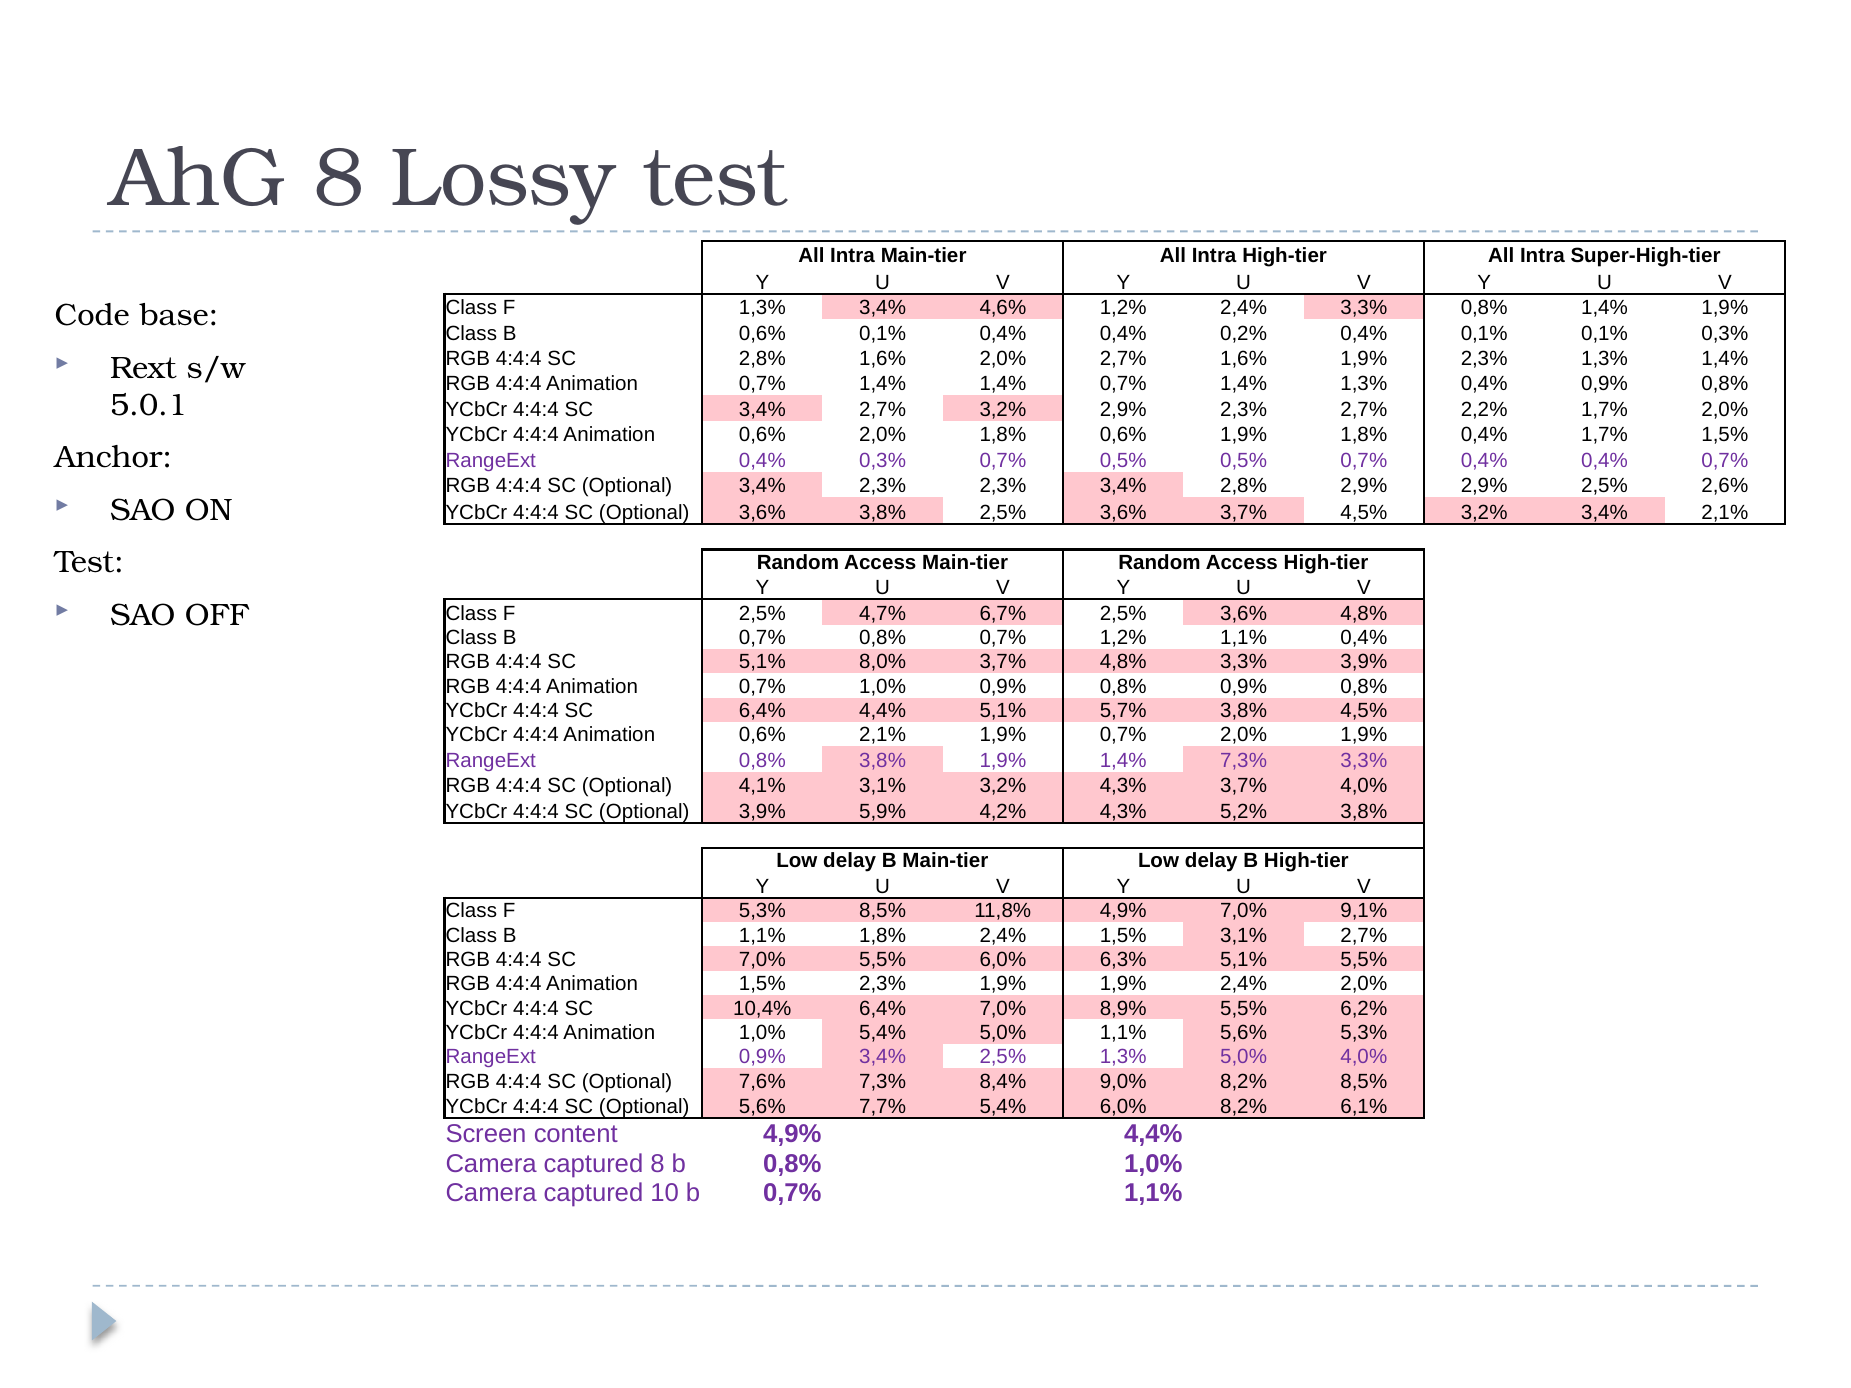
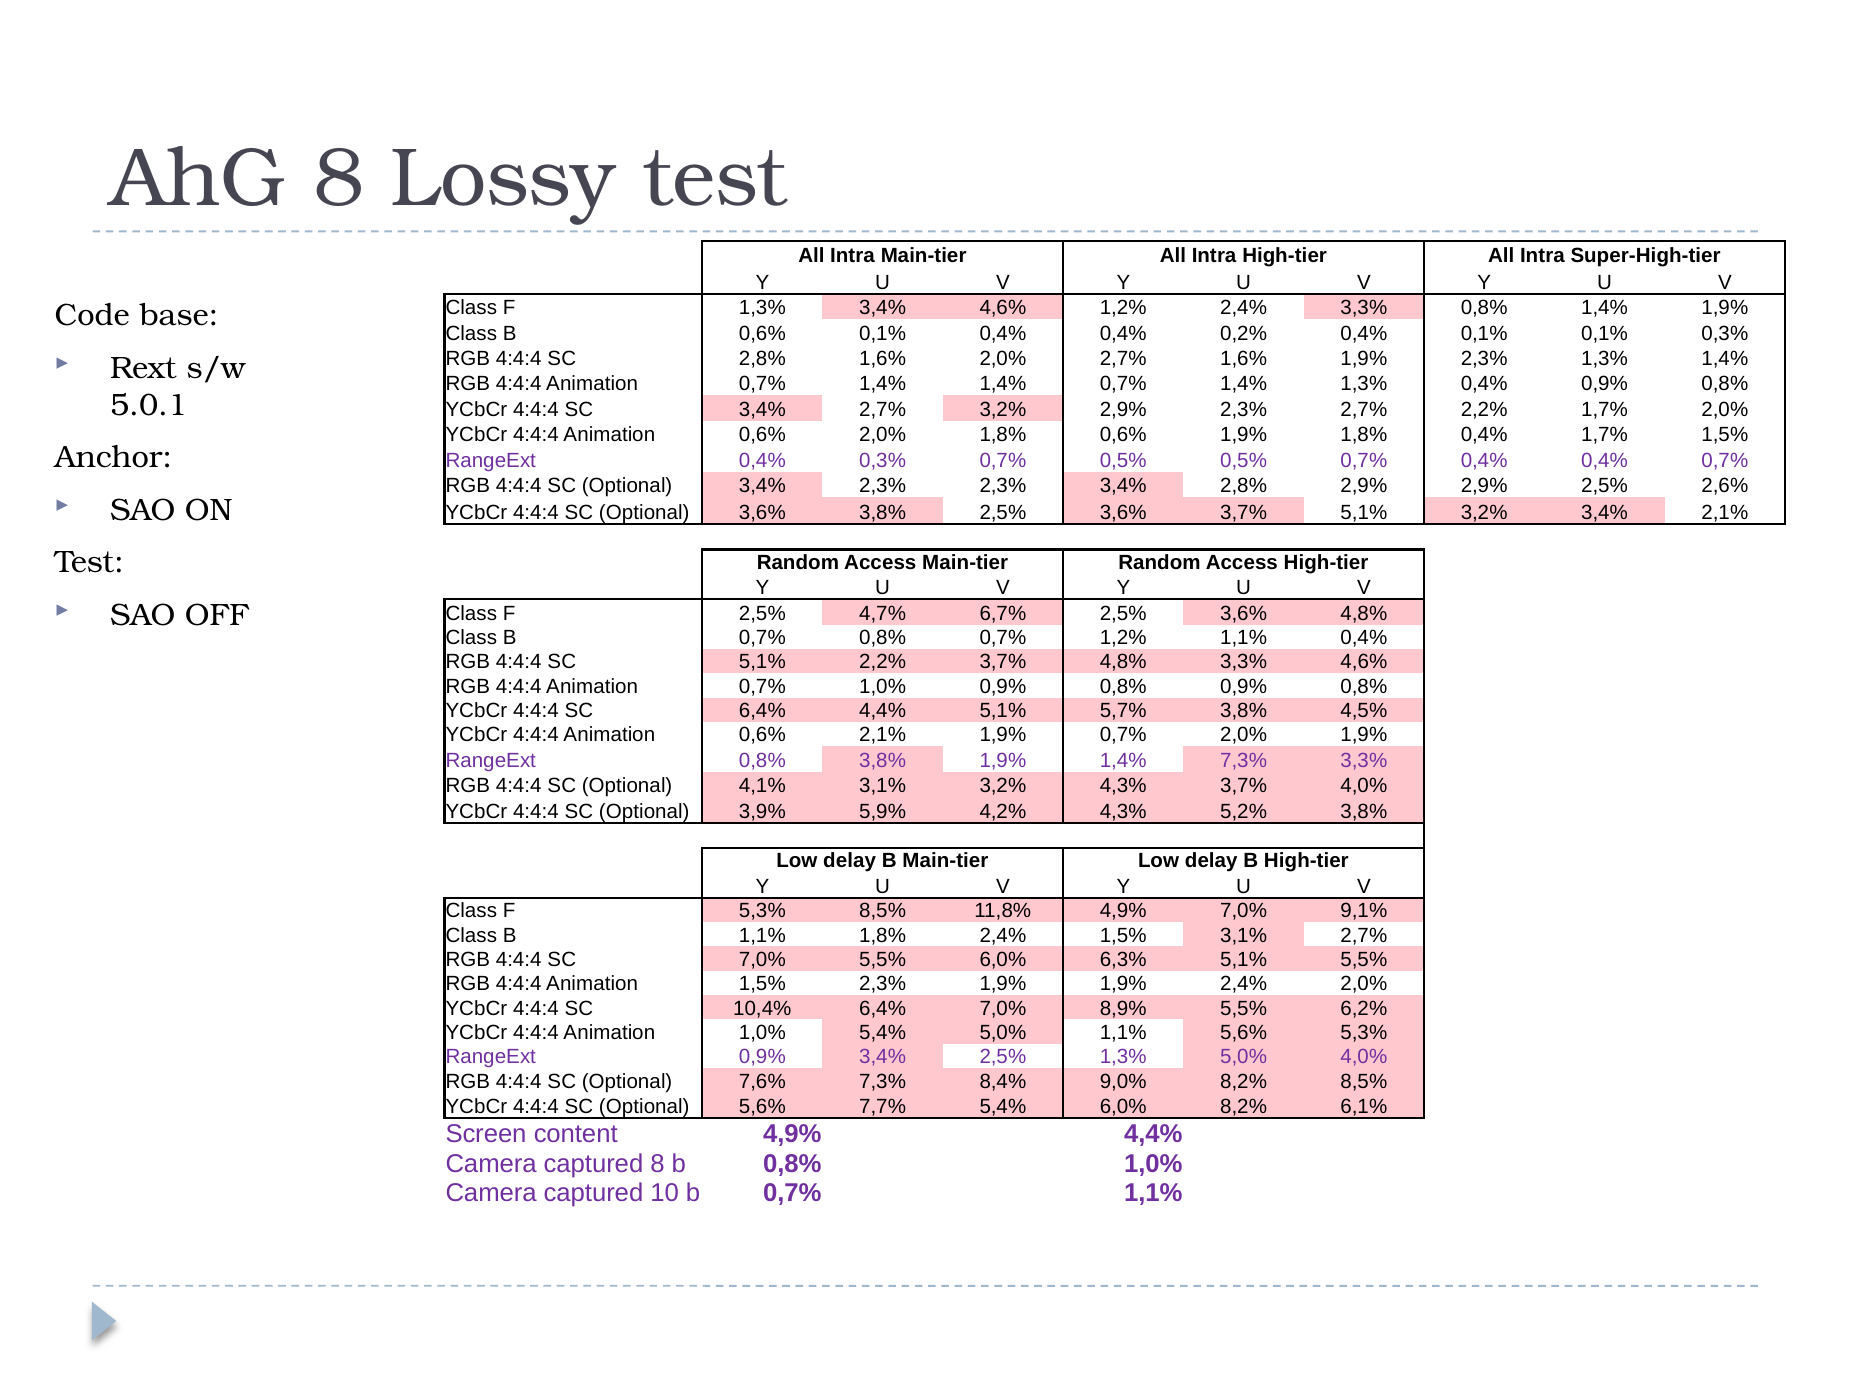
3,7% 4,5%: 4,5% -> 5,1% (1364, 513)
5,1% 8,0%: 8,0% -> 2,2% (883, 662)
3,3% 3,9%: 3,9% -> 4,6% (1364, 662)
